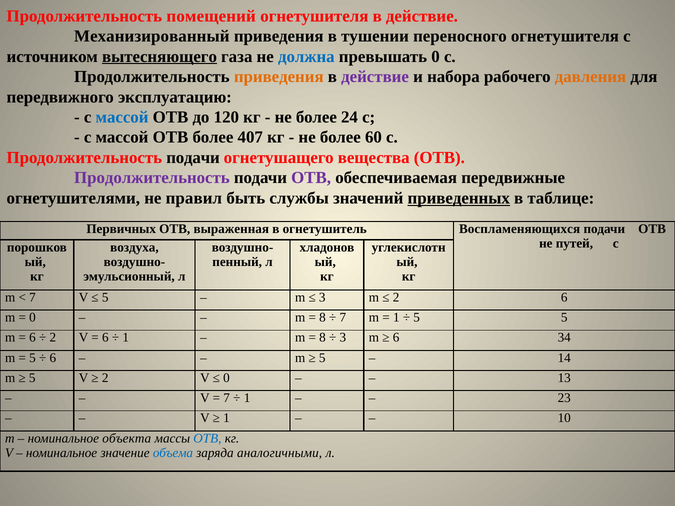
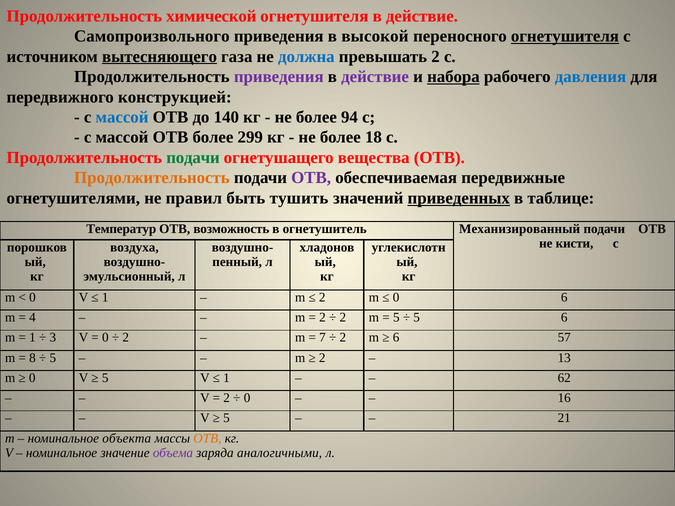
помещений: помещений -> химической (211, 16)
Механизированный: Механизированный -> Самопроизвольного (152, 36)
тушении: тушении -> высокой (375, 36)
огнетушителя underline: none -> present (565, 36)
превышать 0: 0 -> 2 (436, 56)
приведения colour: orange -> purple (279, 77)
набора underline: none -> present (453, 77)
давления colour: orange -> blue (591, 77)
эксплуатацию: эксплуатацию -> конструкцией (175, 97)
120: 120 -> 140 (226, 117)
24: 24 -> 94 (349, 117)
407: 407 -> 299 (250, 137)
60: 60 -> 18 (373, 137)
подачи colour: black -> green (193, 158)
Продолжительность colour: purple -> orange (152, 178)
службы: службы -> тушить (299, 198)
Первичных: Первичных -> Температур (121, 229)
выраженная: выраженная -> возможность (231, 229)
Воспламеняющихся: Воспламеняющихся -> Механизированный (520, 229)
путей: путей -> кисти (575, 243)
7: 7 -> 0 (32, 297)
5: 5 -> 1 (105, 297)
3: 3 -> 2 (322, 297)
2: 2 -> 0 (396, 297)
0: 0 -> 4 (32, 318)
8: 8 -> 2 (322, 318)
7: 7 -> 2 (343, 318)
1: 1 -> 5 (396, 318)
5 5: 5 -> 6 (564, 318)
6: 6 -> 1 (32, 338)
2: 2 -> 3 (53, 338)
6: 6 -> 0 (105, 338)
1: 1 -> 2 (126, 338)
8: 8 -> 7 (322, 338)
3: 3 -> 2 (343, 338)
34: 34 -> 57 (564, 338)
5: 5 -> 8 (32, 358)
6: 6 -> 5 (53, 358)
5: 5 -> 2 (322, 358)
14: 14 -> 13 (564, 358)
5: 5 -> 0 (32, 378)
2: 2 -> 5 (105, 378)
0: 0 -> 1 (226, 378)
13: 13 -> 62 (564, 378)
7: 7 -> 2 (227, 398)
1: 1 -> 0 (247, 398)
23: 23 -> 16 (564, 398)
1: 1 -> 5 (226, 418)
10: 10 -> 21 (564, 418)
ОТВ colour: blue -> orange (207, 438)
объема colour: blue -> purple (173, 453)
